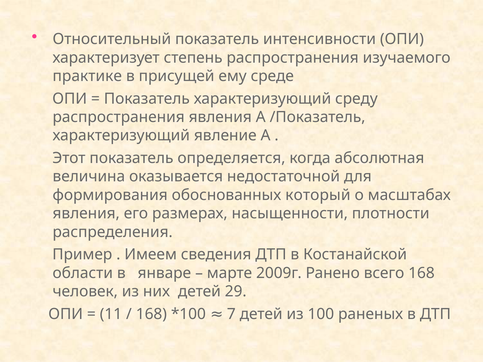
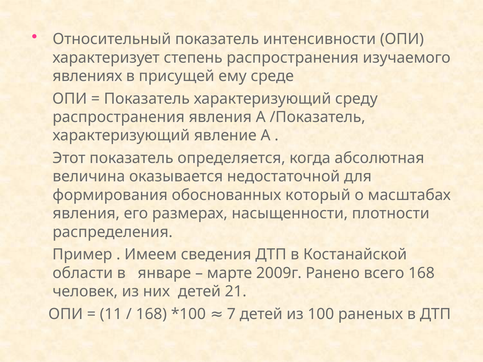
практике: практике -> явлениях (87, 76)
29: 29 -> 21 (236, 292)
